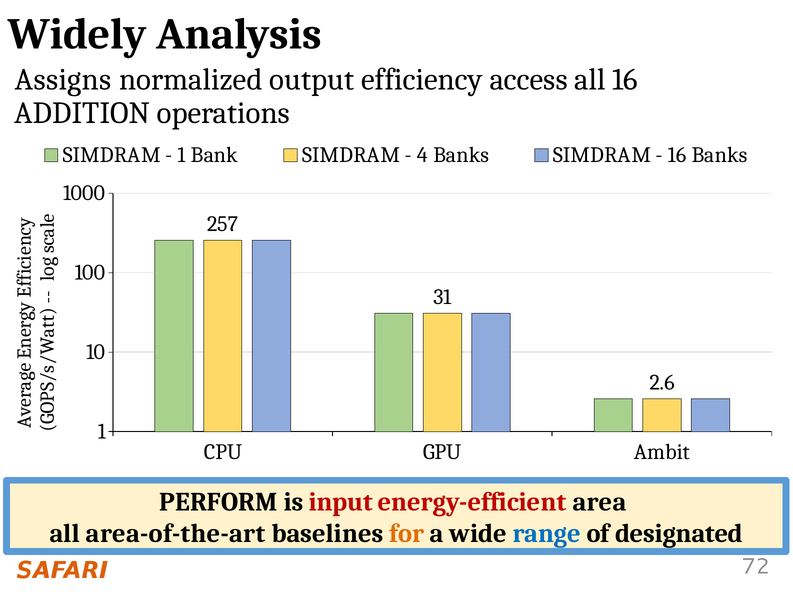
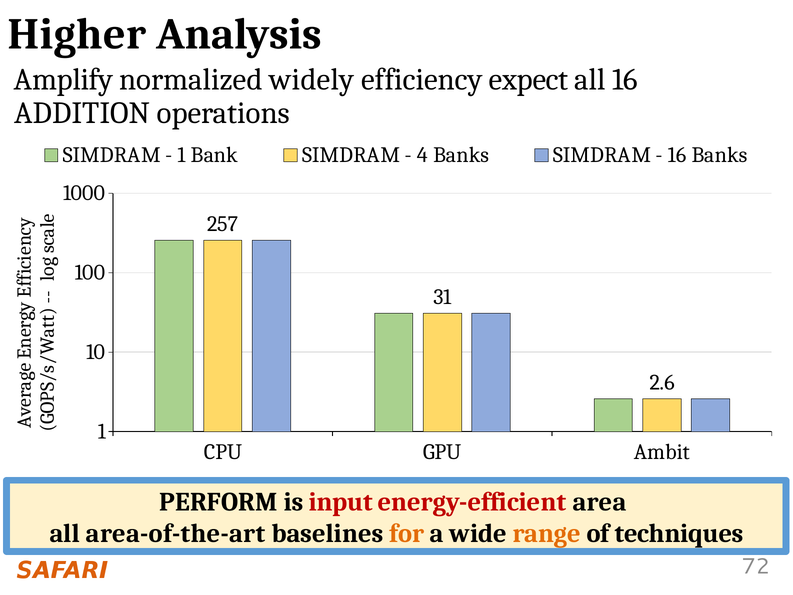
Widely: Widely -> Higher (77, 34)
Assigns: Assigns -> Amplify (64, 80)
output: output -> widely (312, 80)
access: access -> expect (529, 80)
range colour: blue -> orange (547, 533)
designated: designated -> techniques (679, 533)
